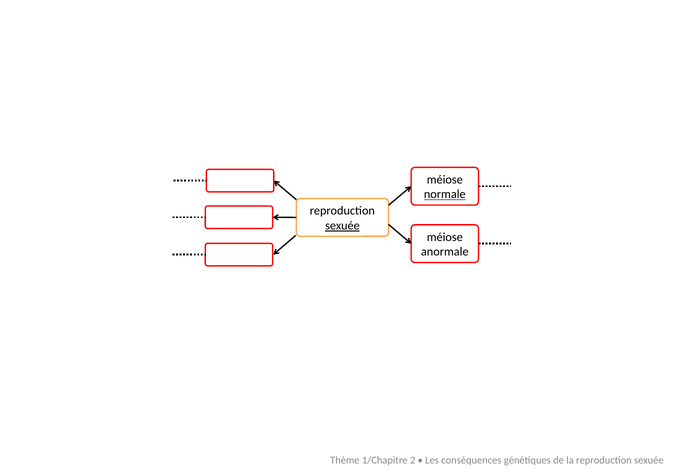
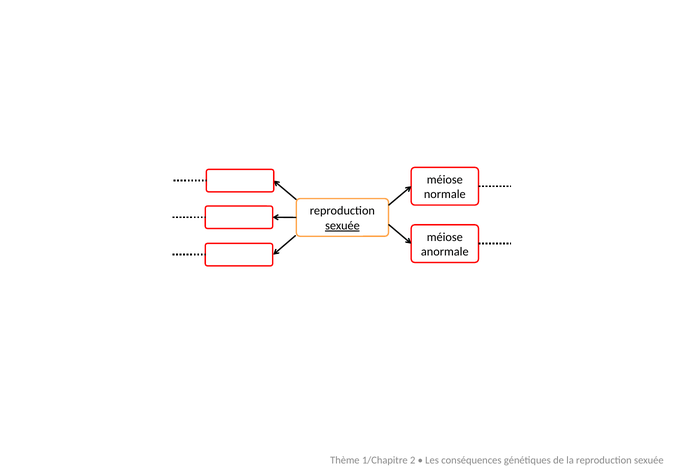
normale underline: present -> none (445, 194)
